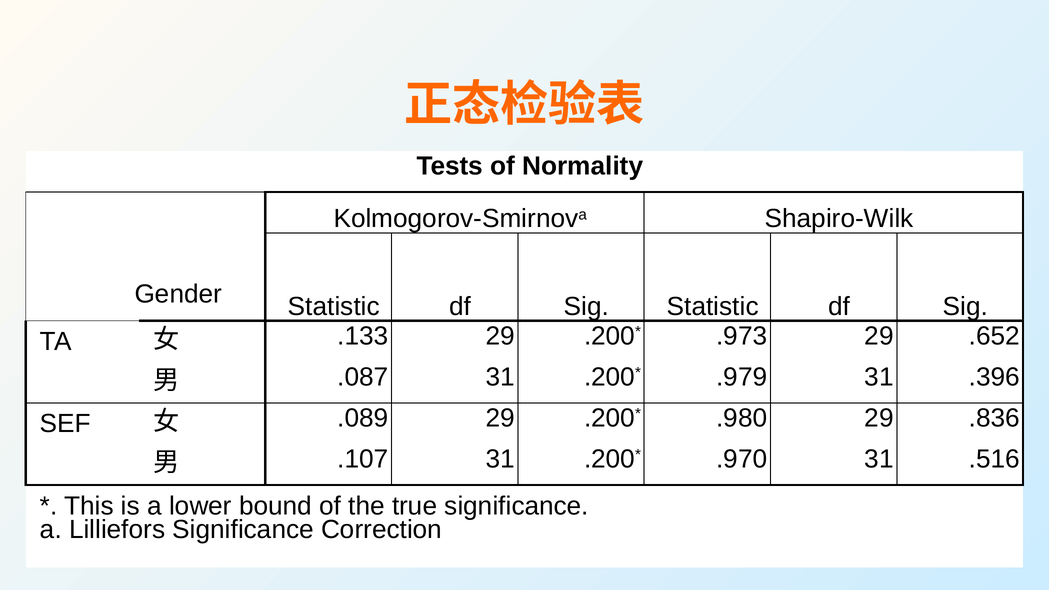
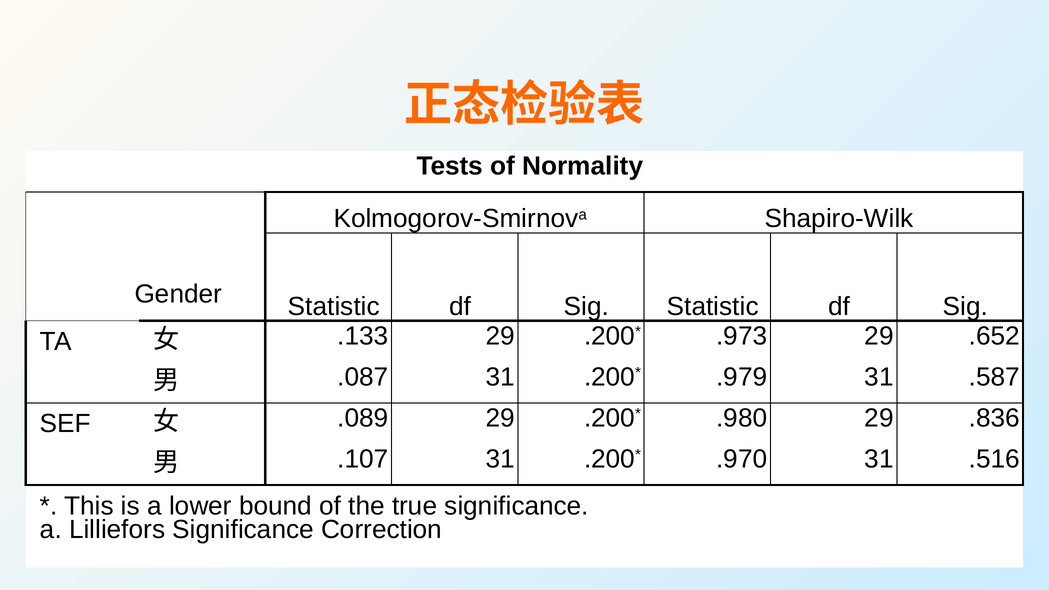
.396: .396 -> .587 (994, 377)
